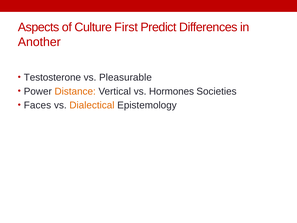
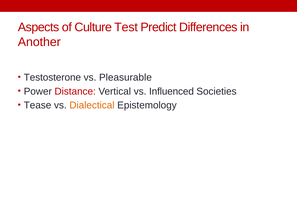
First: First -> Test (126, 27)
Distance colour: orange -> red (75, 91)
Hormones: Hormones -> Influenced (171, 91)
Faces: Faces -> Tease (38, 105)
